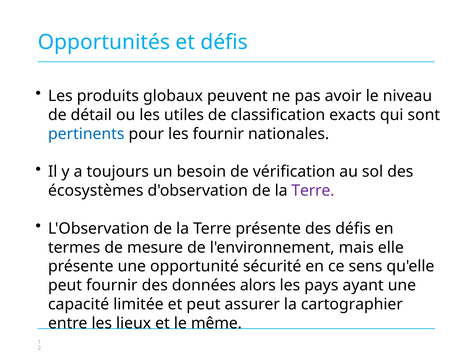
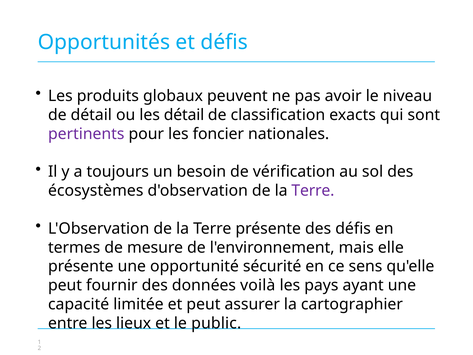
les utiles: utiles -> détail (184, 115)
pertinents colour: blue -> purple (86, 134)
les fournir: fournir -> foncier (218, 134)
alors: alors -> voilà (258, 285)
même: même -> public (216, 323)
